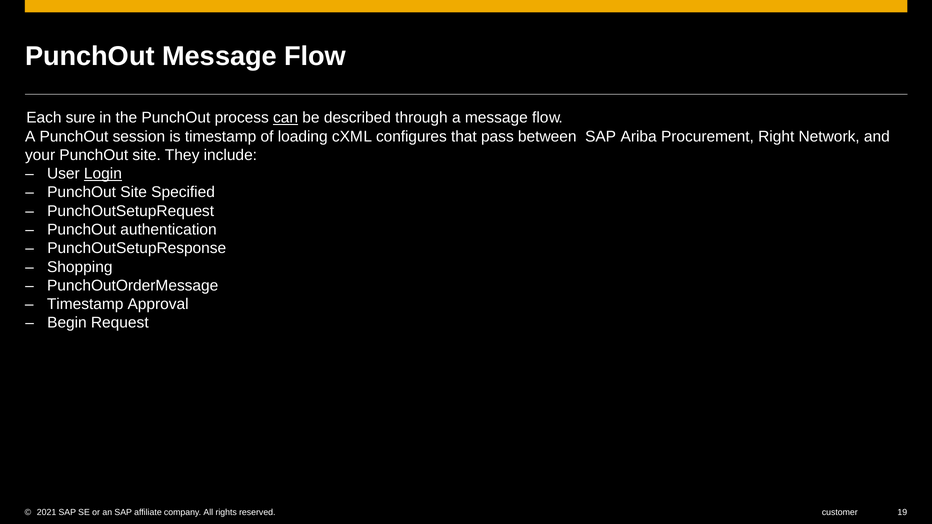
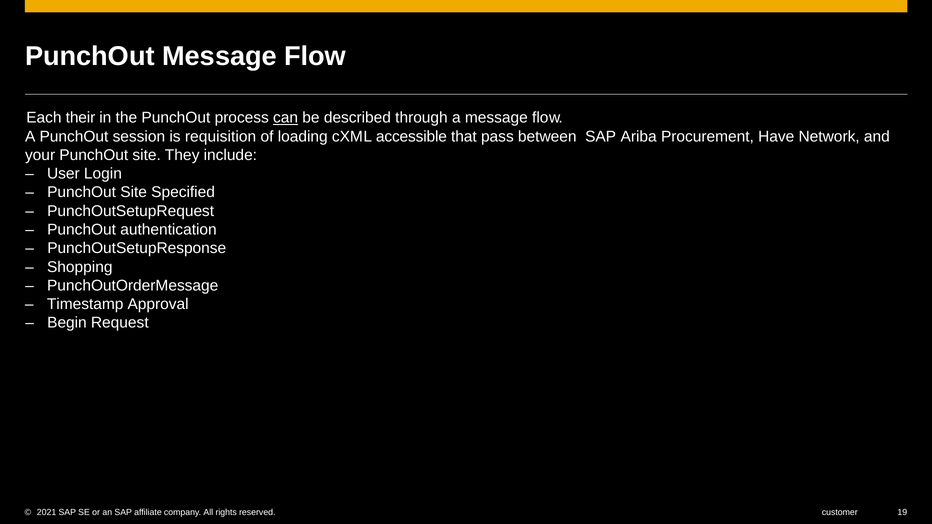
sure: sure -> their (81, 118)
is timestamp: timestamp -> requisition (221, 137)
configures: configures -> accessible (411, 137)
Right: Right -> Have (776, 137)
Login underline: present -> none (103, 174)
